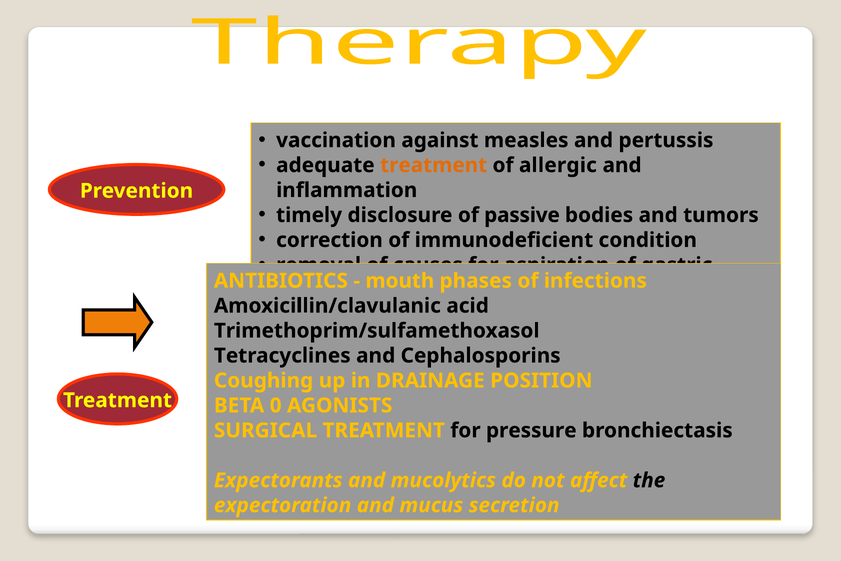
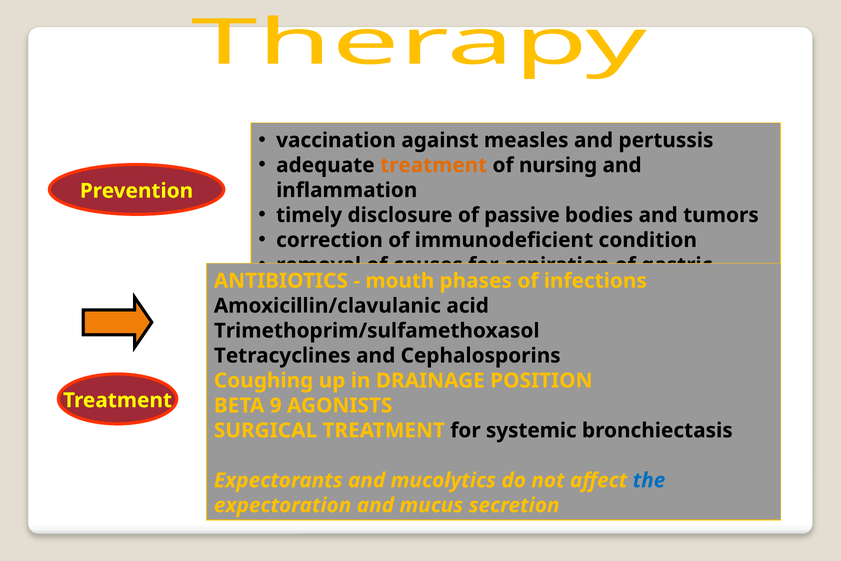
allergic: allergic -> nursing (558, 165)
0: 0 -> 9 (276, 405)
pressure: pressure -> systemic (531, 430)
the colour: black -> blue (649, 480)
